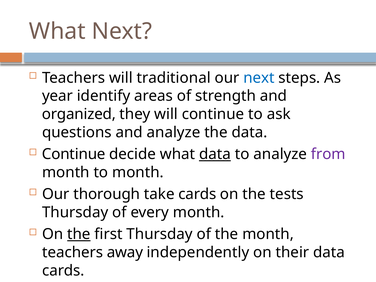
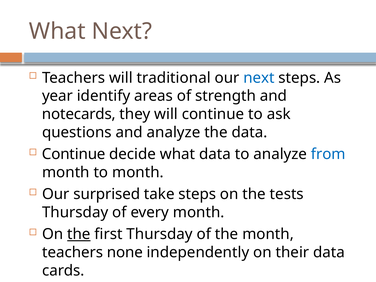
organized: organized -> notecards (79, 114)
data underline: present -> none (215, 154)
from colour: purple -> blue (328, 154)
thorough: thorough -> surprised (107, 194)
take cards: cards -> steps (197, 194)
away: away -> none (125, 252)
